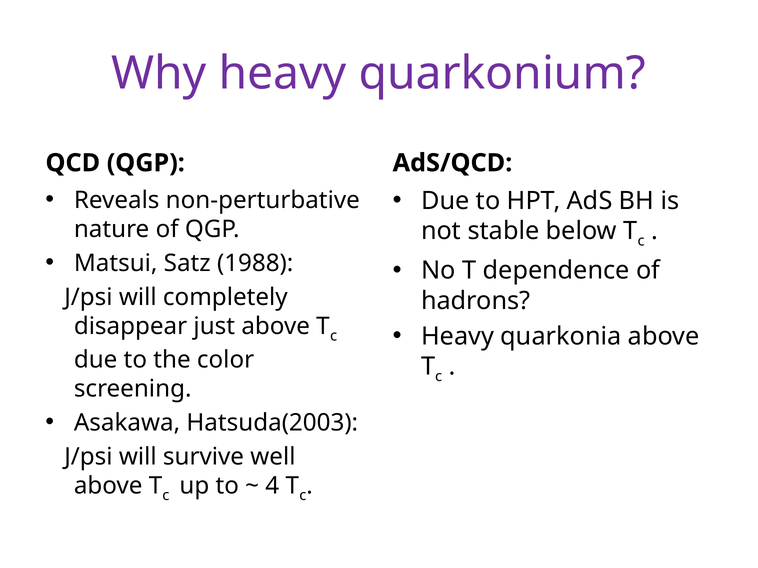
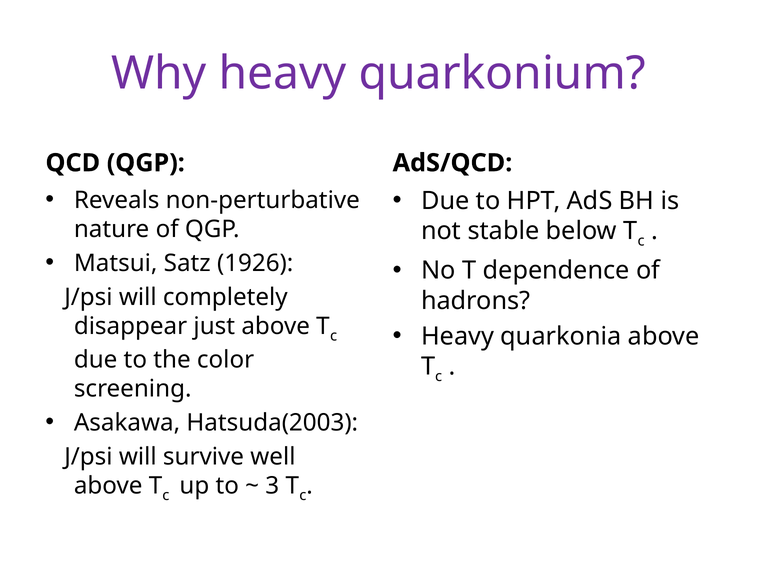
1988: 1988 -> 1926 (255, 263)
4: 4 -> 3 (272, 486)
